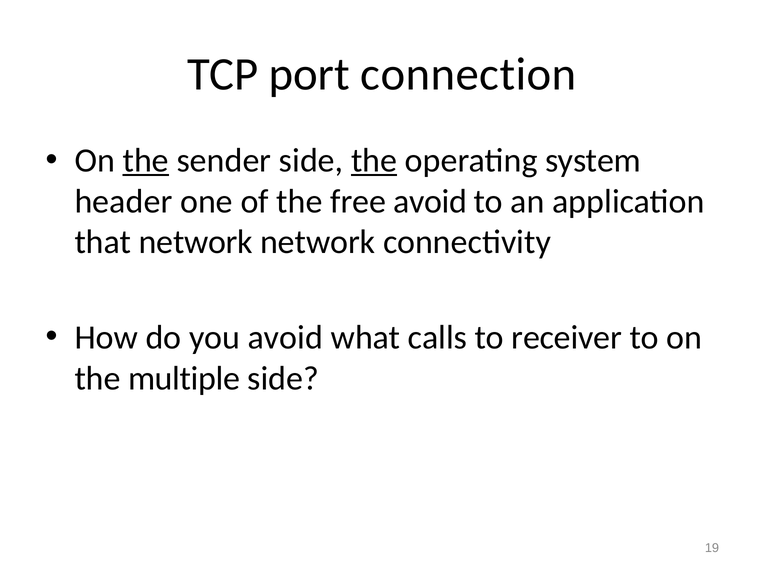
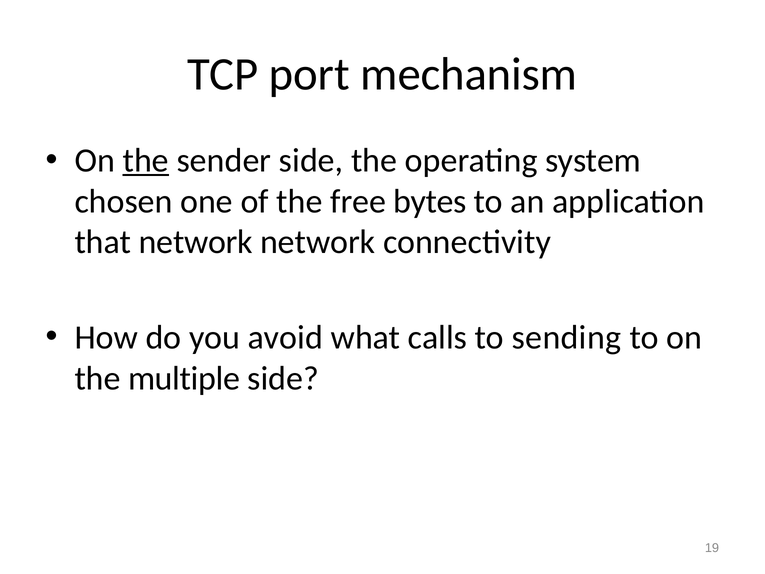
connection: connection -> mechanism (469, 74)
the underline: present -> none (374, 160)
header: header -> chosen (124, 201)
free avoid: avoid -> bytes (430, 201)
receiver: receiver -> sending (566, 337)
